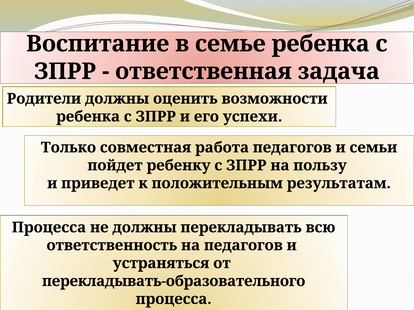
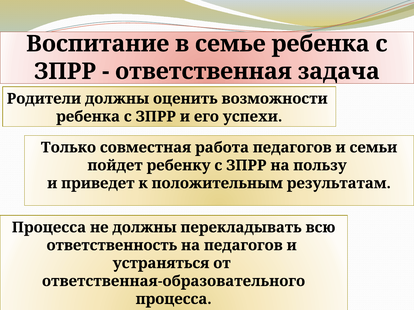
перекладывать-образовательного: перекладывать-образовательного -> ответственная-образовательного (174, 282)
